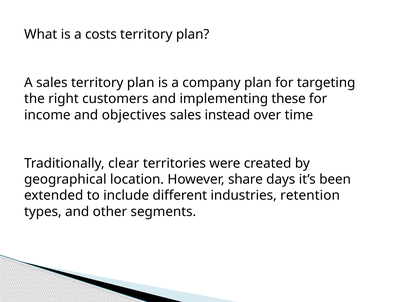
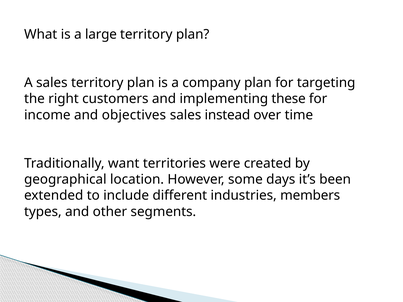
costs: costs -> large (101, 34)
clear: clear -> want (124, 163)
share: share -> some (245, 180)
retention: retention -> members (310, 196)
